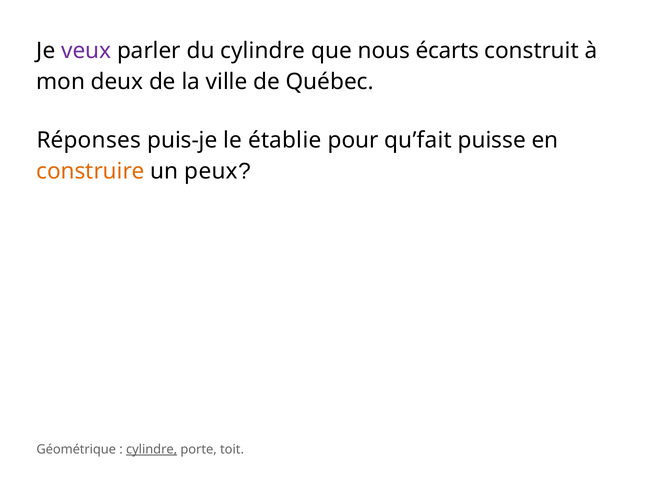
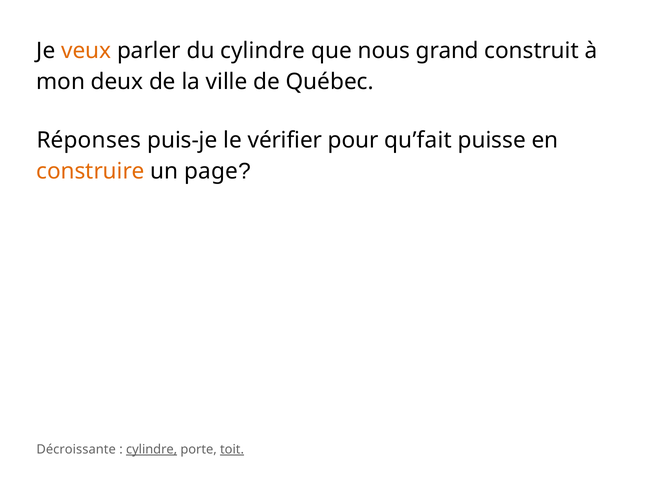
veux colour: purple -> orange (86, 51)
écarts: écarts -> grand (447, 51)
établie: établie -> vérifier (285, 140)
peux: peux -> page (211, 171)
Géométrique: Géométrique -> Décroissante (76, 449)
toit underline: none -> present (232, 449)
